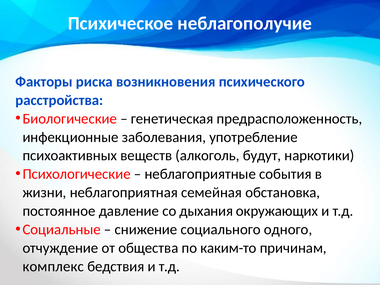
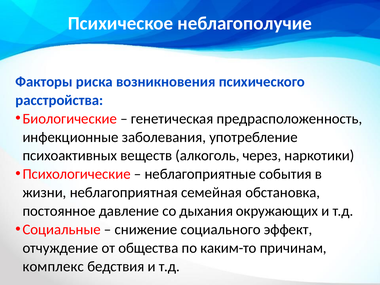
будут: будут -> через (262, 156)
одного: одного -> эффект (288, 230)
